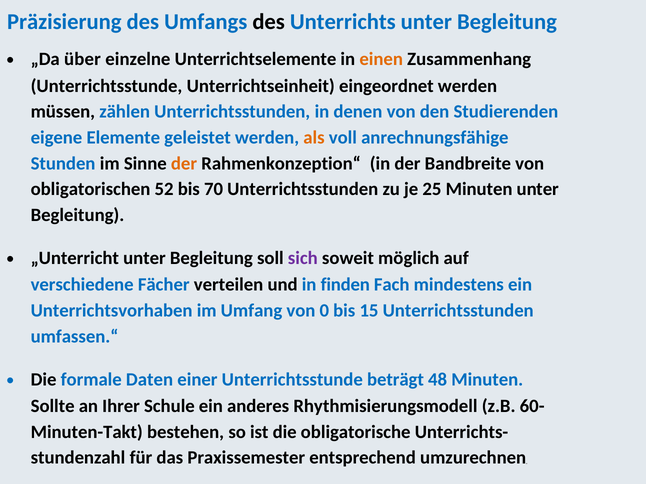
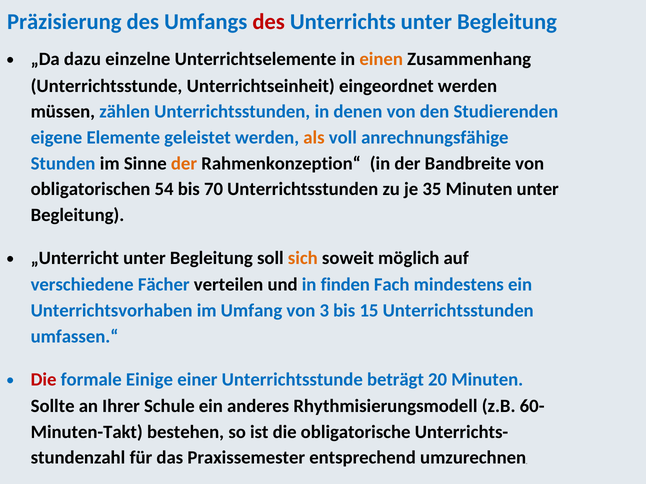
des colour: black -> red (269, 22)
über: über -> dazu (82, 59)
52: 52 -> 54 (164, 189)
25: 25 -> 35 (432, 189)
sich colour: purple -> orange (303, 258)
0: 0 -> 3 (324, 311)
Die colour: black -> red (44, 380)
Daten: Daten -> Einige (150, 380)
48: 48 -> 20 (438, 380)
